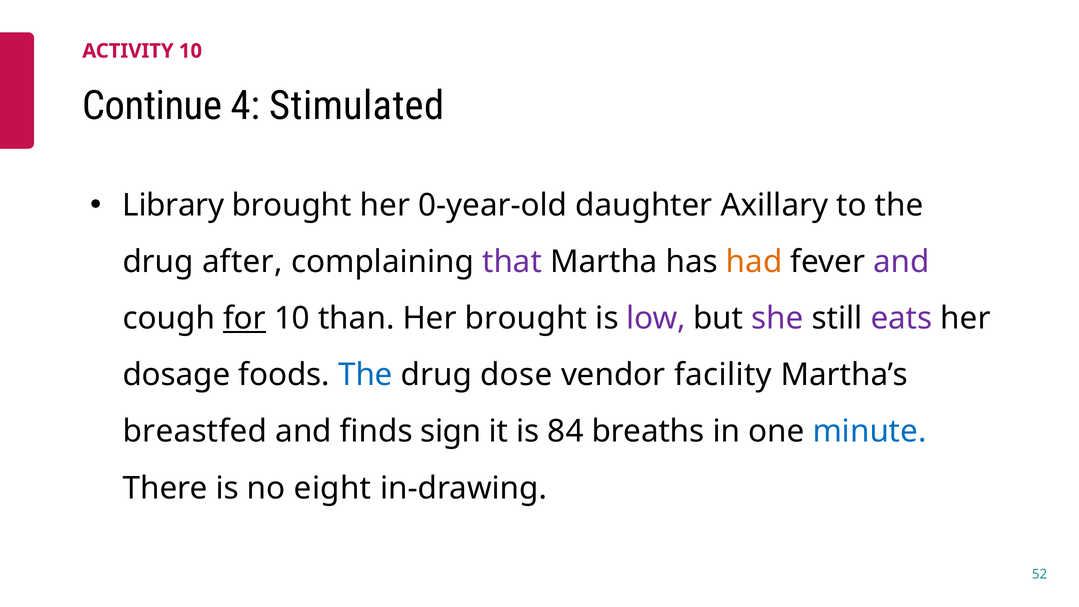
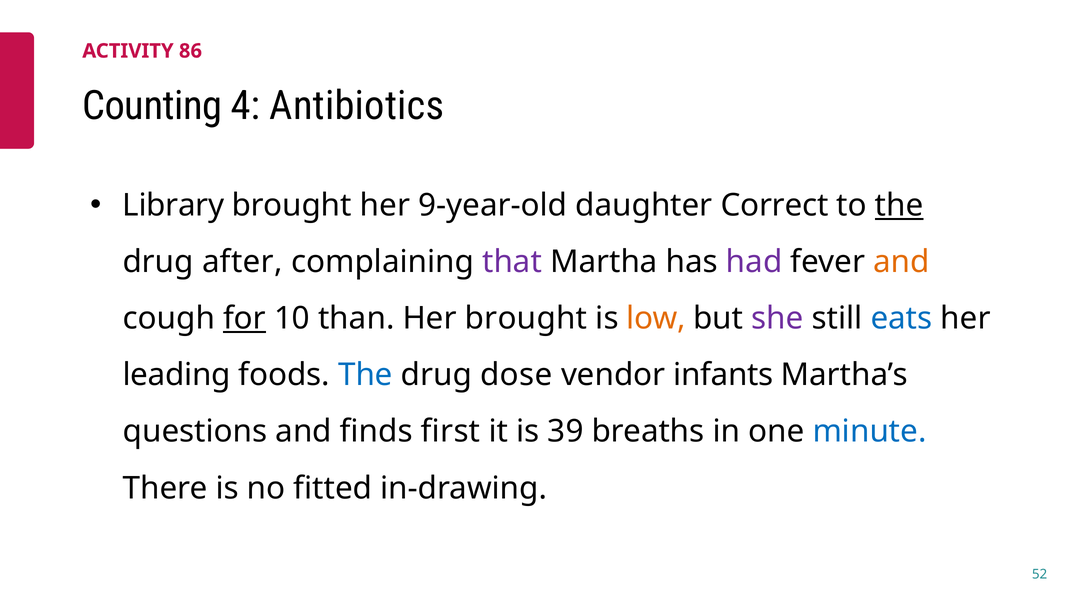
ACTIVITY 10: 10 -> 86 (190, 51)
Continue: Continue -> Counting (152, 106)
Stimulated: Stimulated -> Antibiotics (357, 106)
0-year-old: 0-year-old -> 9-year-old (493, 205)
Axillary: Axillary -> Correct (774, 205)
the underline: none -> present (899, 205)
had colour: orange -> purple (754, 262)
and colour: purple -> orange (901, 262)
low colour: purple -> orange (656, 319)
eats colour: purple -> blue (901, 319)
dosage: dosage -> leading (177, 375)
facility: facility -> infants (723, 375)
breastfed: breastfed -> questions (195, 432)
sign: sign -> first (451, 432)
84: 84 -> 39 (565, 432)
eight: eight -> fitted (333, 488)
